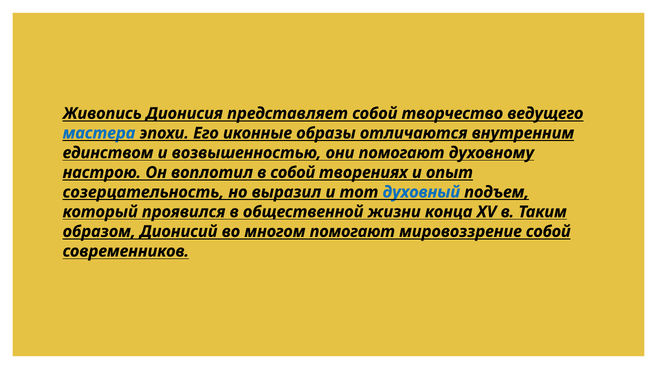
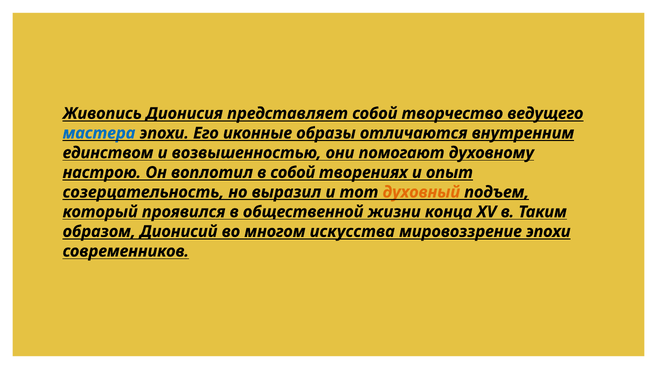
духовный colour: blue -> orange (421, 192)
многом помогают: помогают -> искусства (352, 232)
мировоззрение собой: собой -> эпохи (548, 232)
